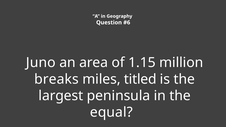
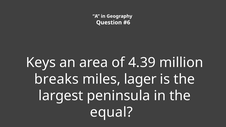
Juno: Juno -> Keys (41, 63)
1.15: 1.15 -> 4.39 (142, 63)
titled: titled -> lager (140, 79)
